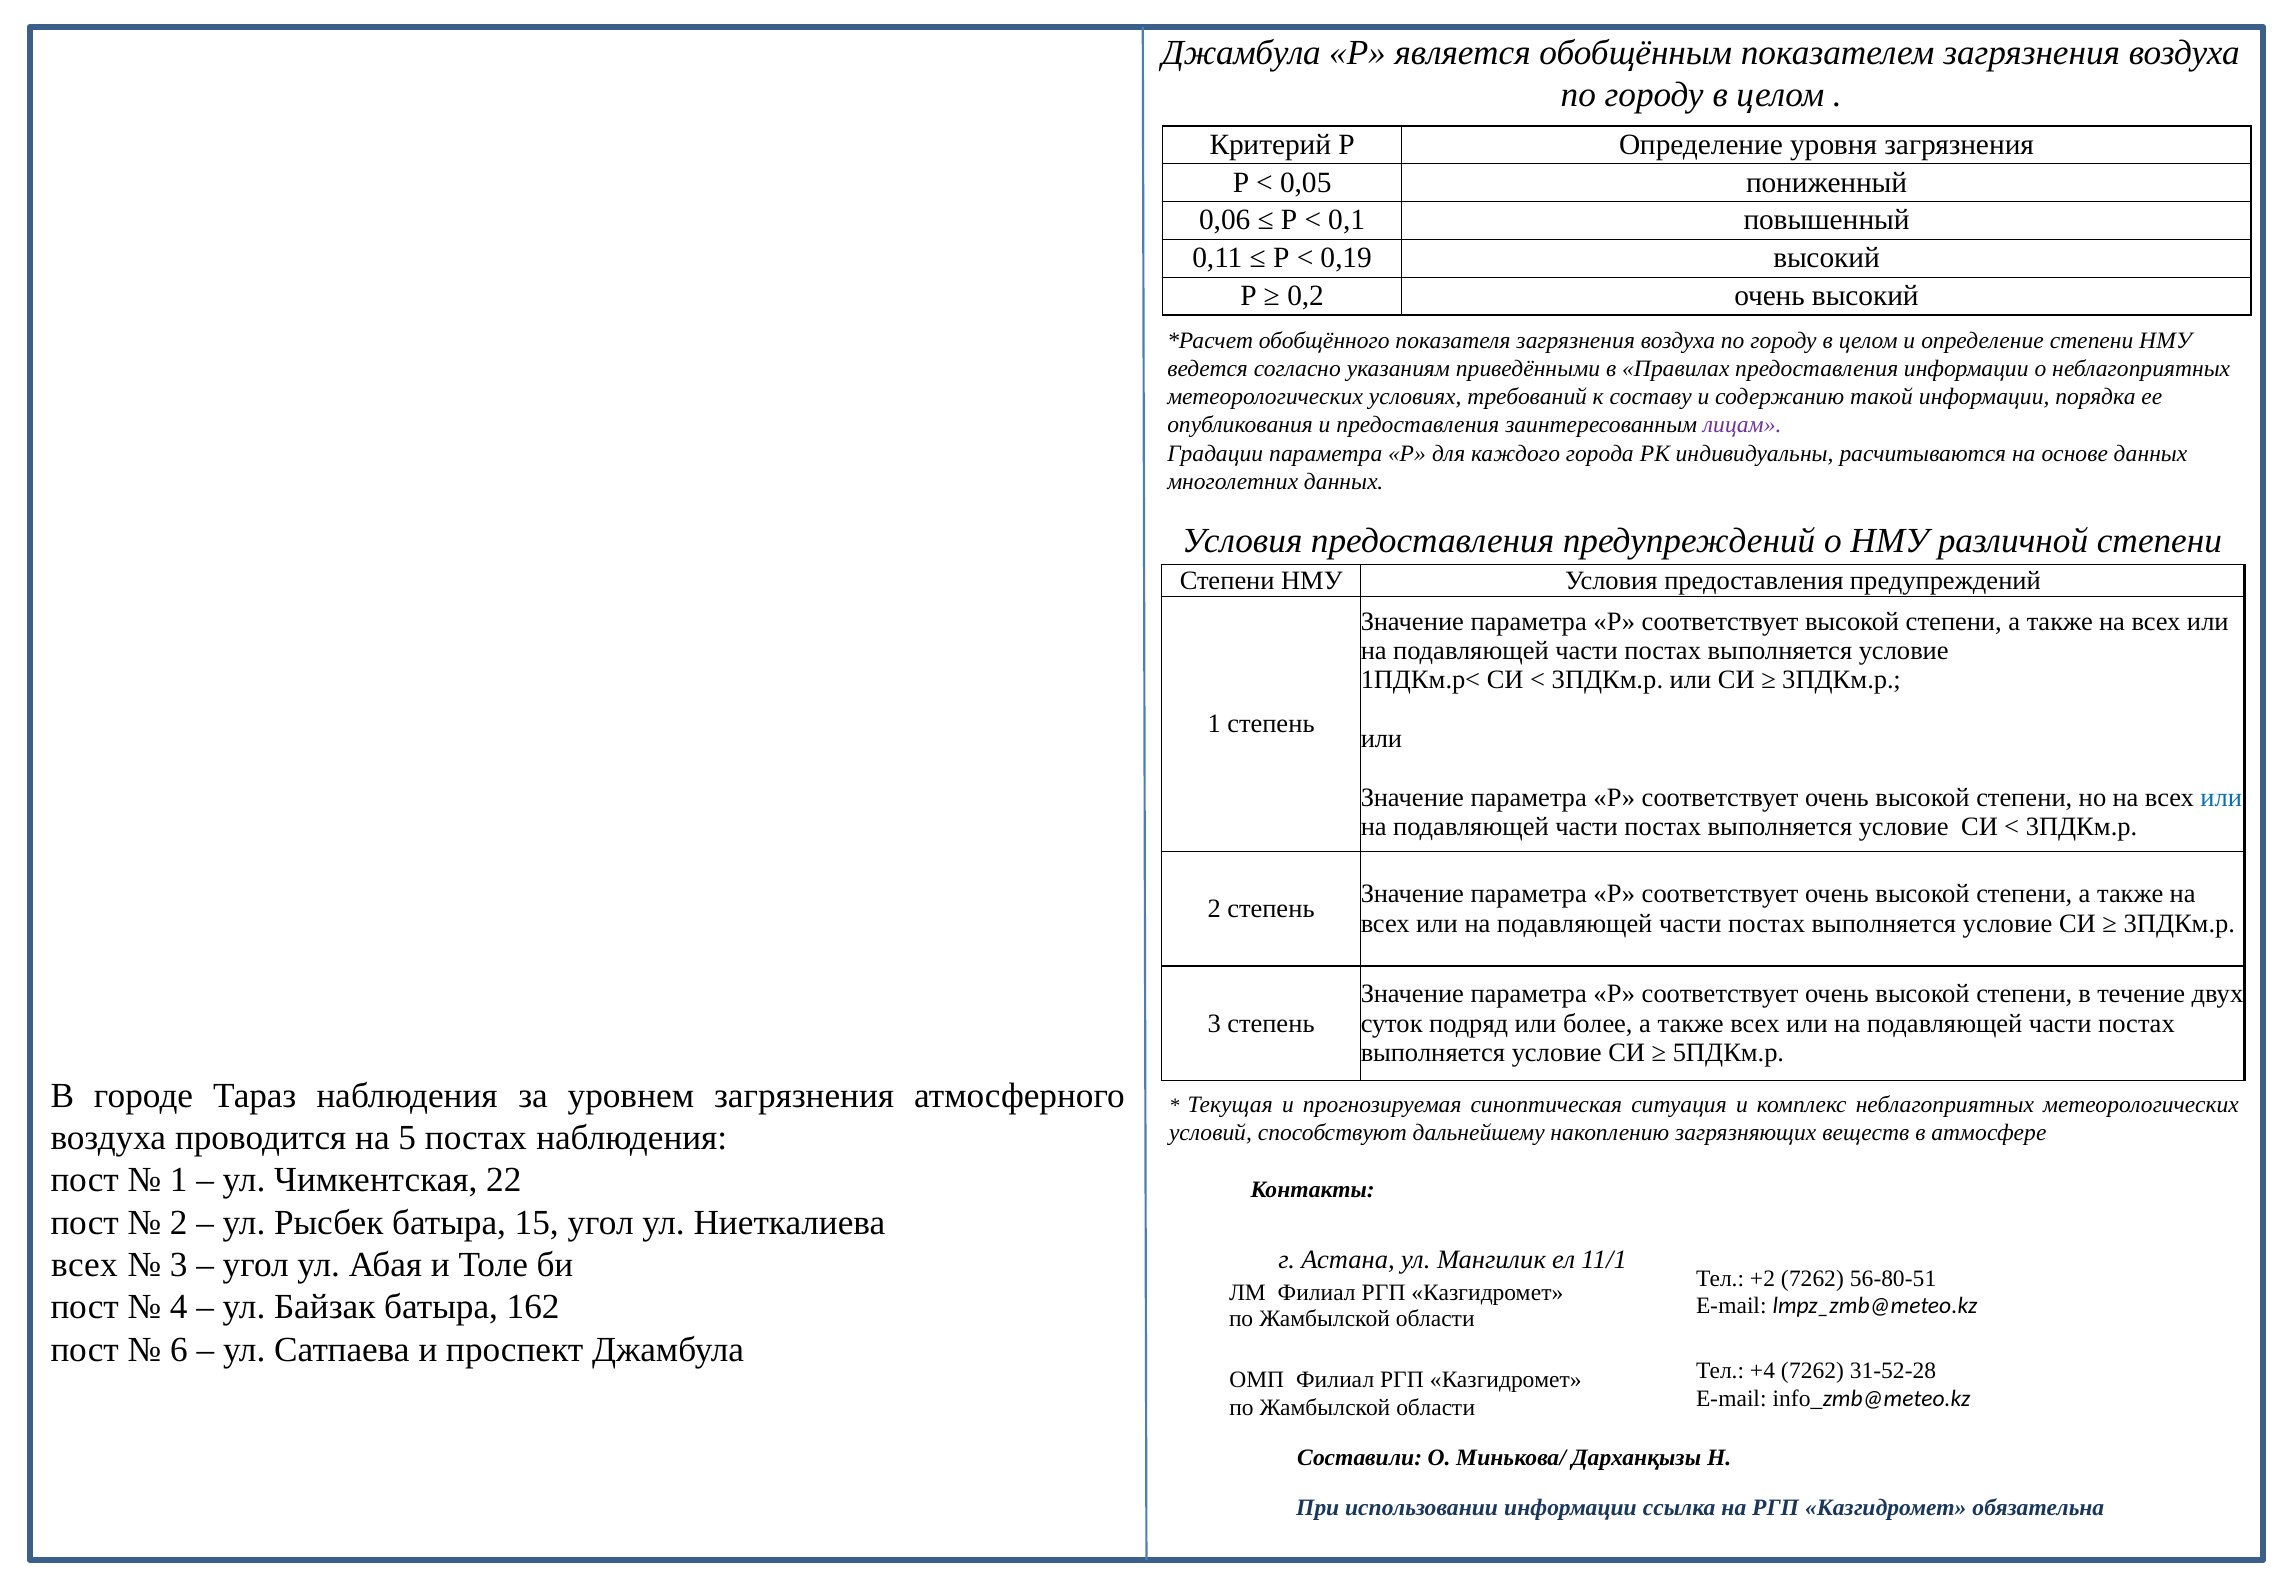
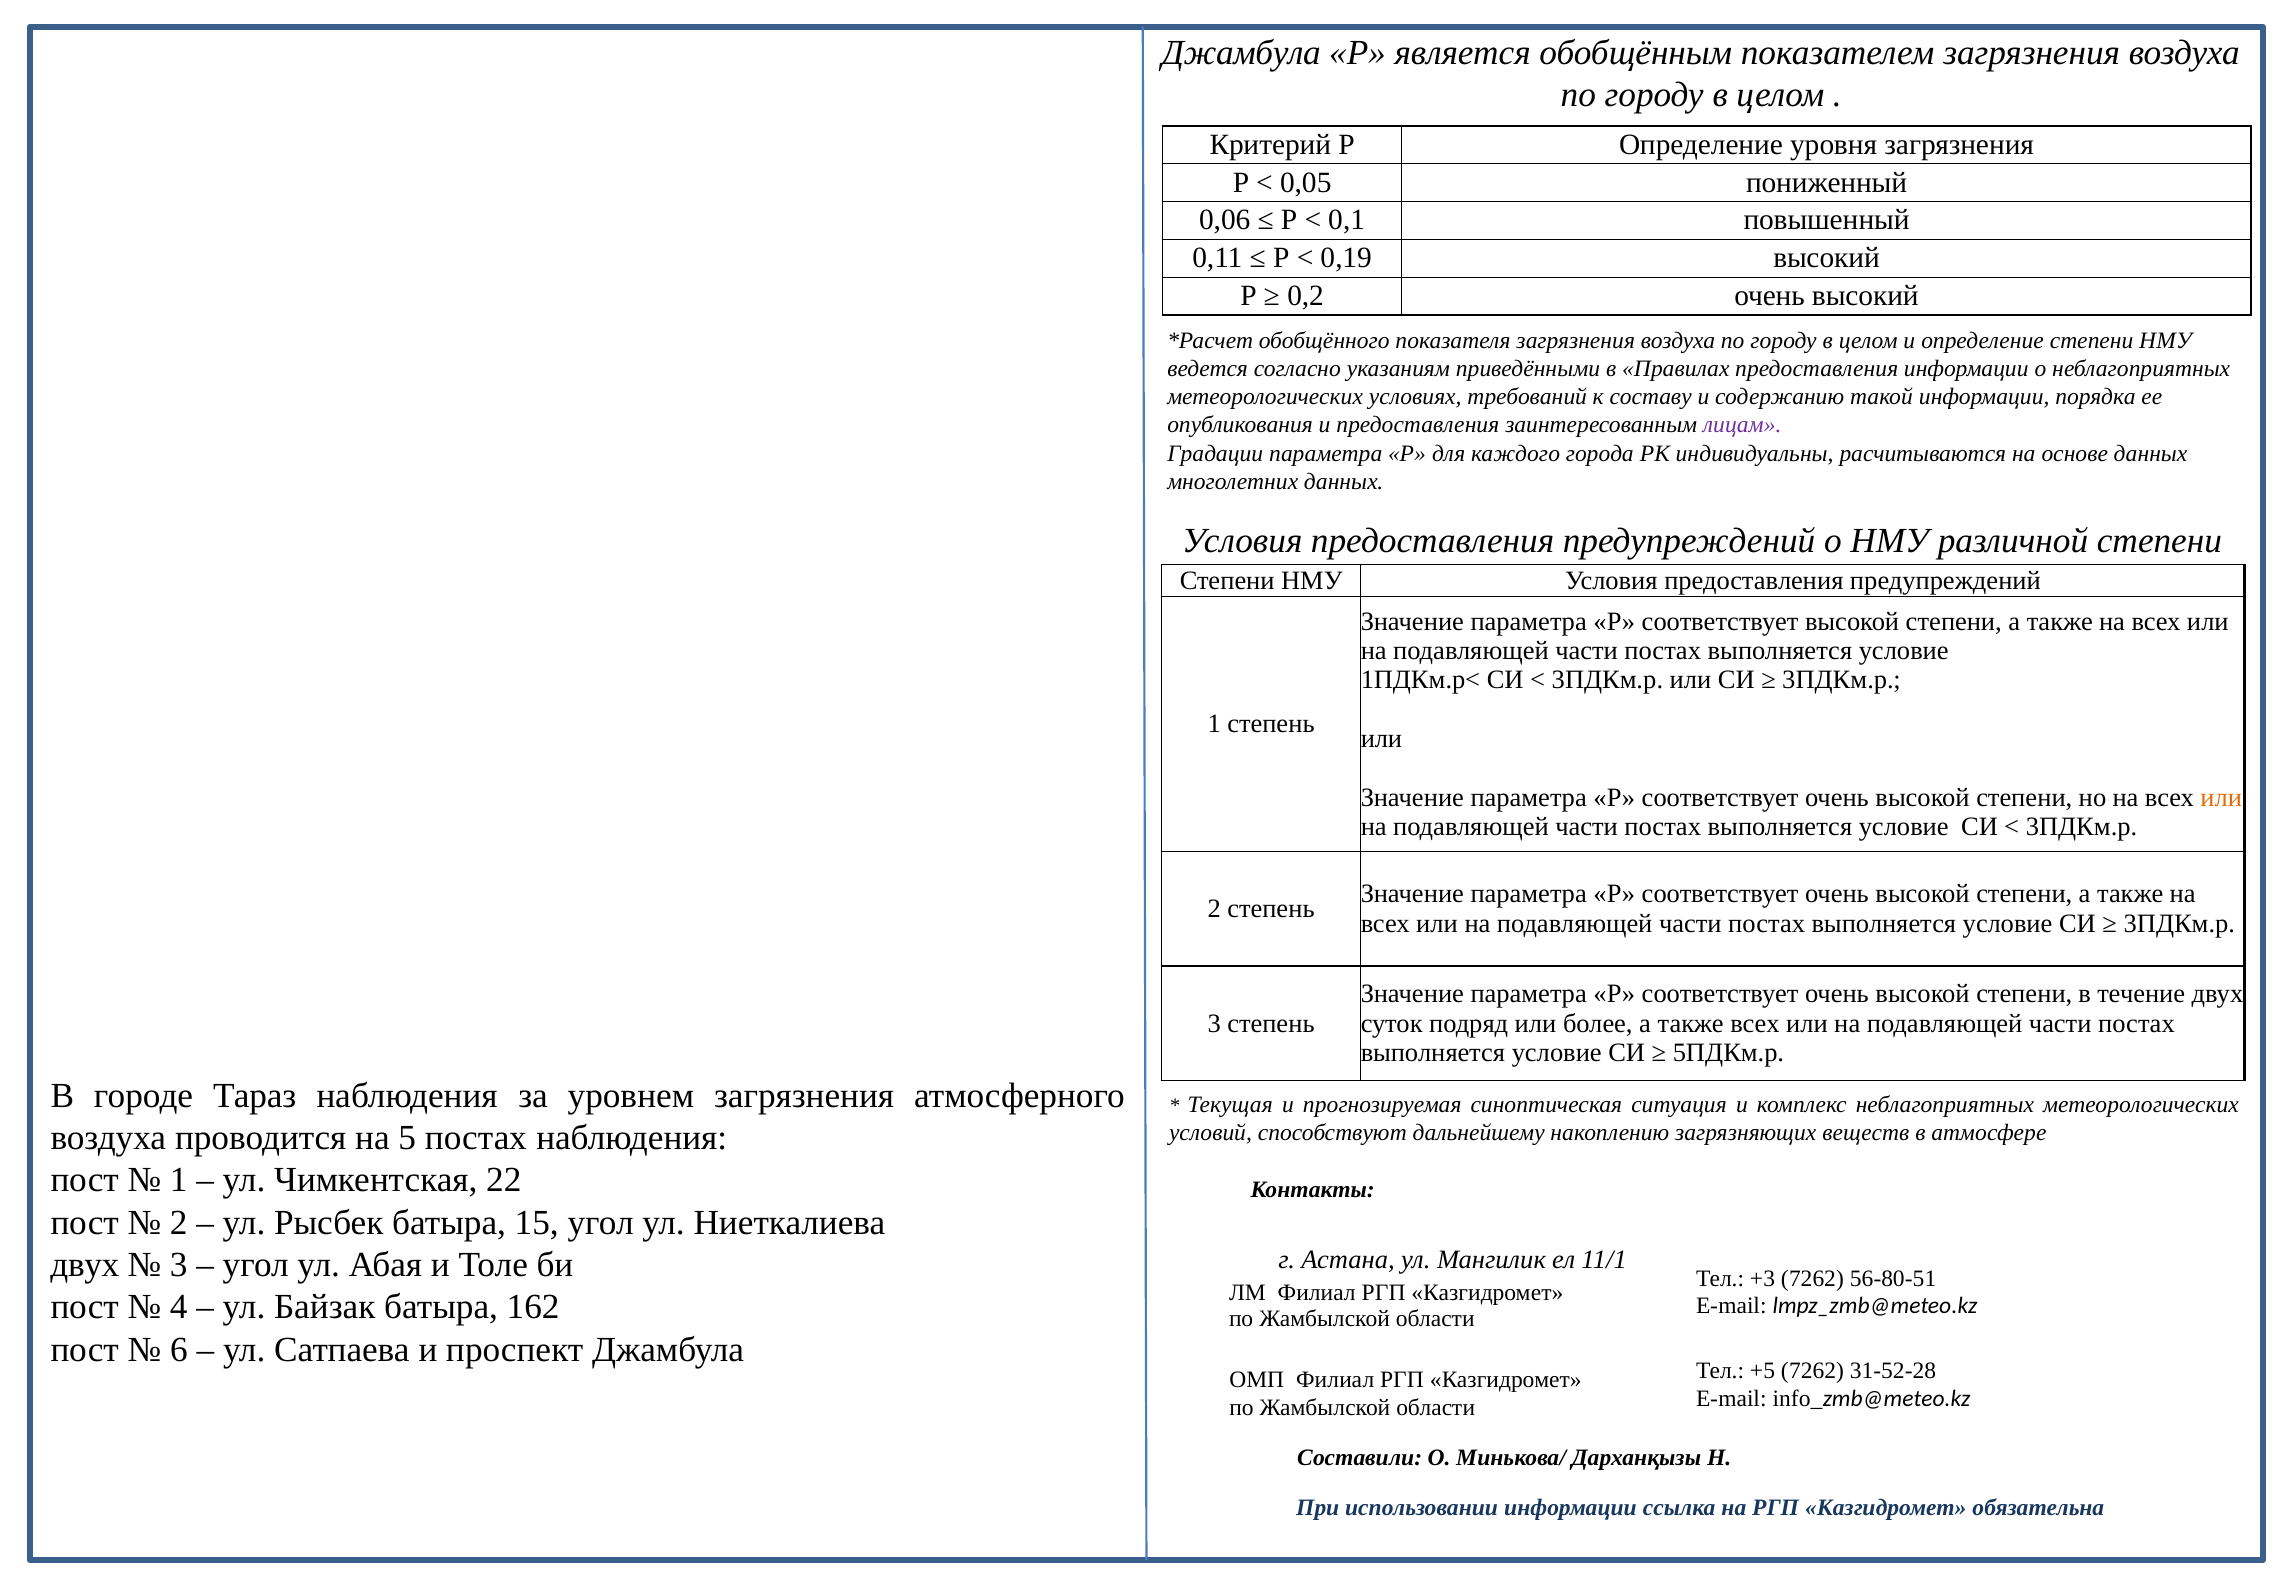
или colour: blue -> orange (2221, 798)
всех: всех -> двух (85, 1265)
+2: +2 -> +3 (1762, 1279)
+4: +4 -> +5 (1762, 1371)
